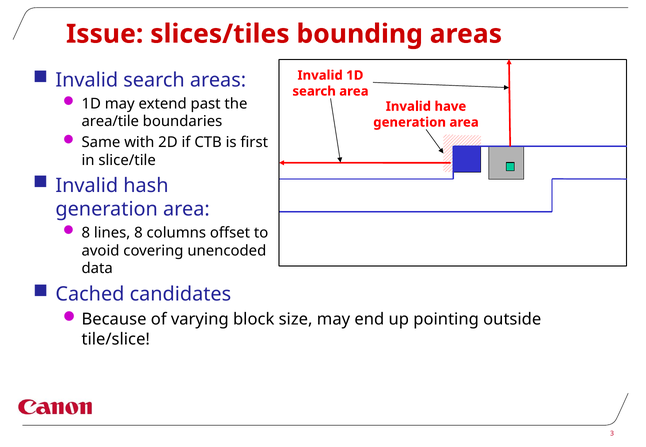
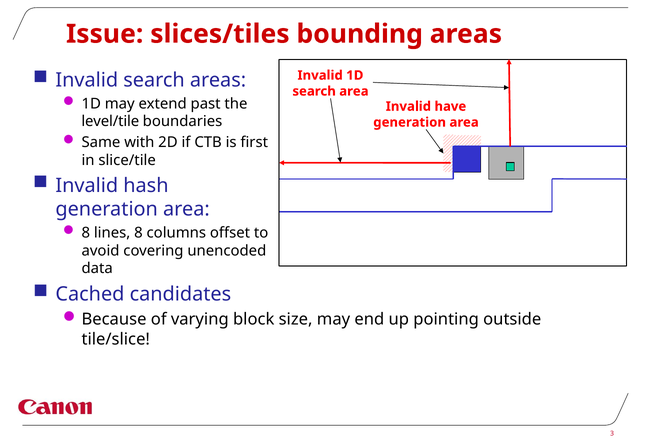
area/tile: area/tile -> level/tile (110, 122)
